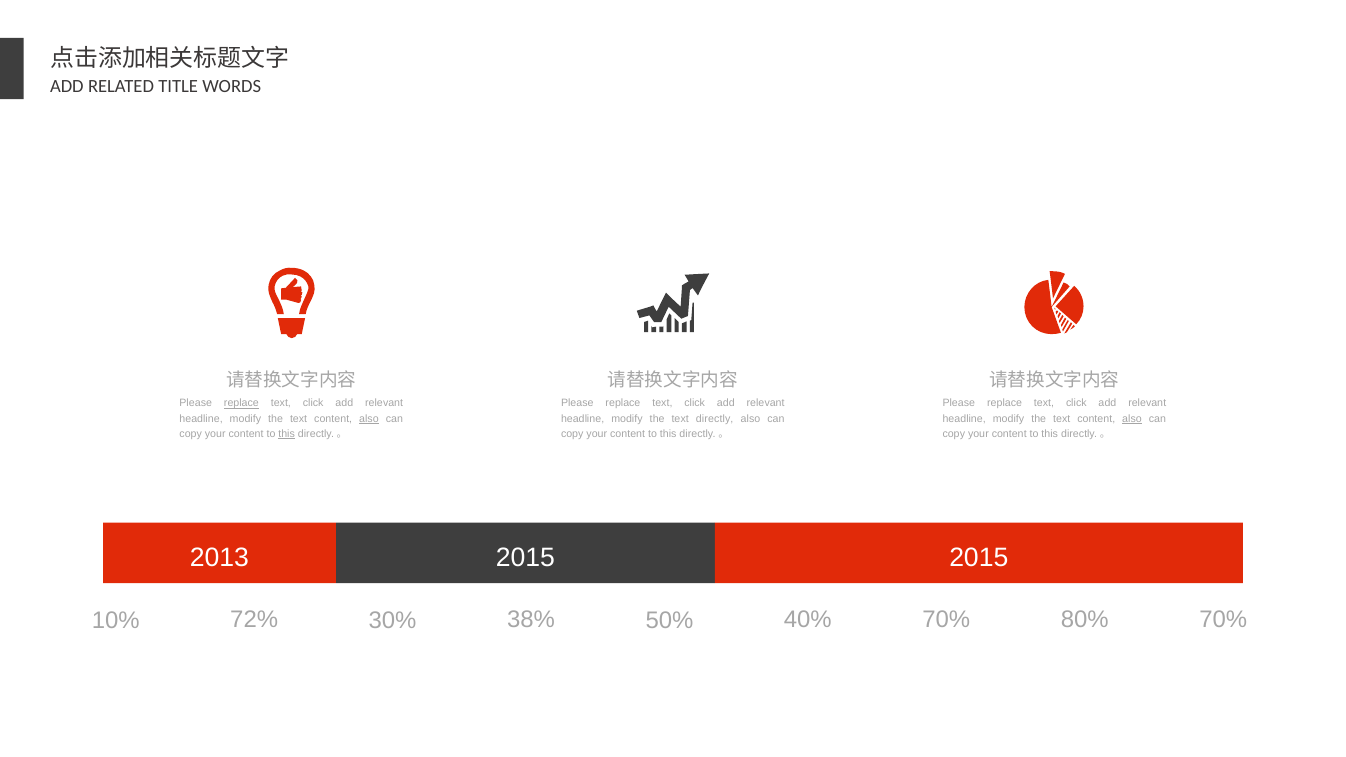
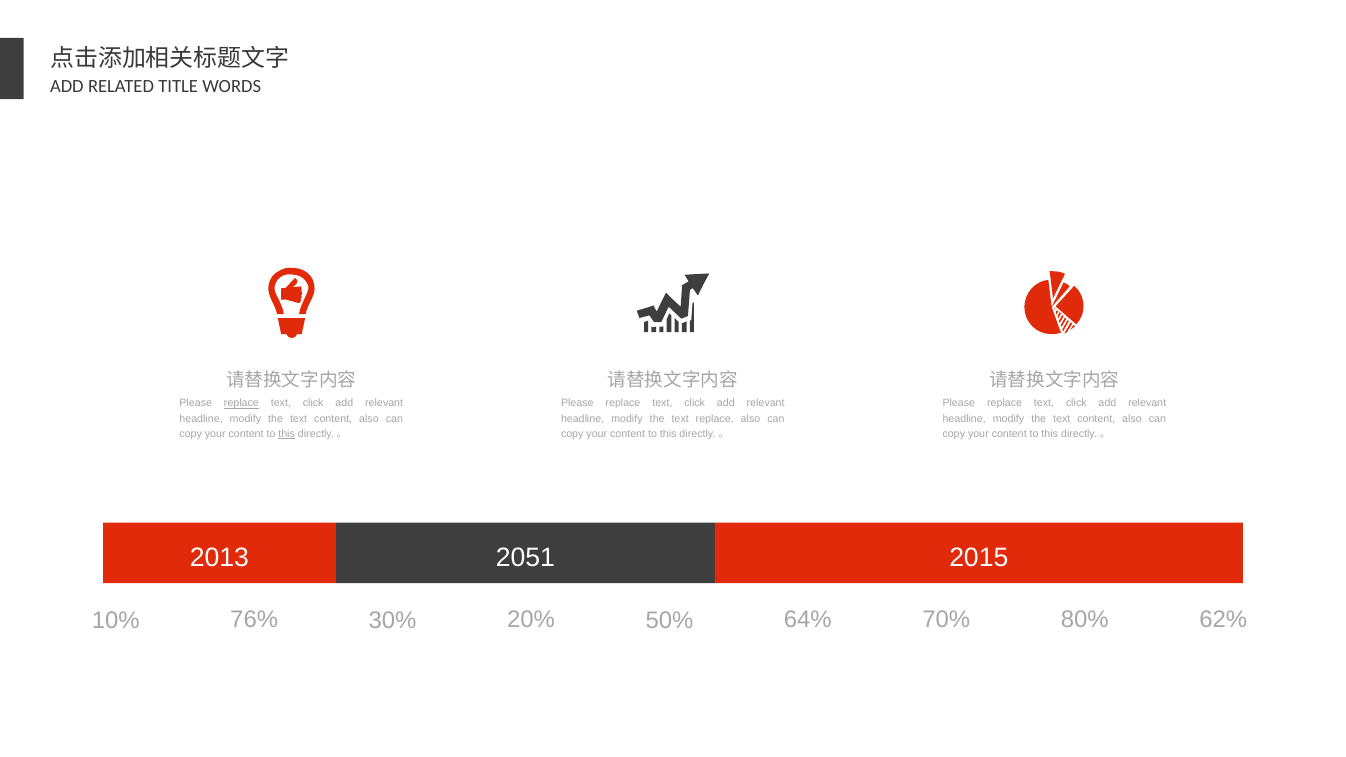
also underline: present -> none (369, 419)
text directly: directly -> replace (715, 419)
also underline: present -> none (1132, 419)
2013 2015: 2015 -> 2051 (525, 558)
72%: 72% -> 76% (254, 620)
38%: 38% -> 20% (531, 620)
40%: 40% -> 64% (808, 620)
80% 70%: 70% -> 62% (1223, 620)
